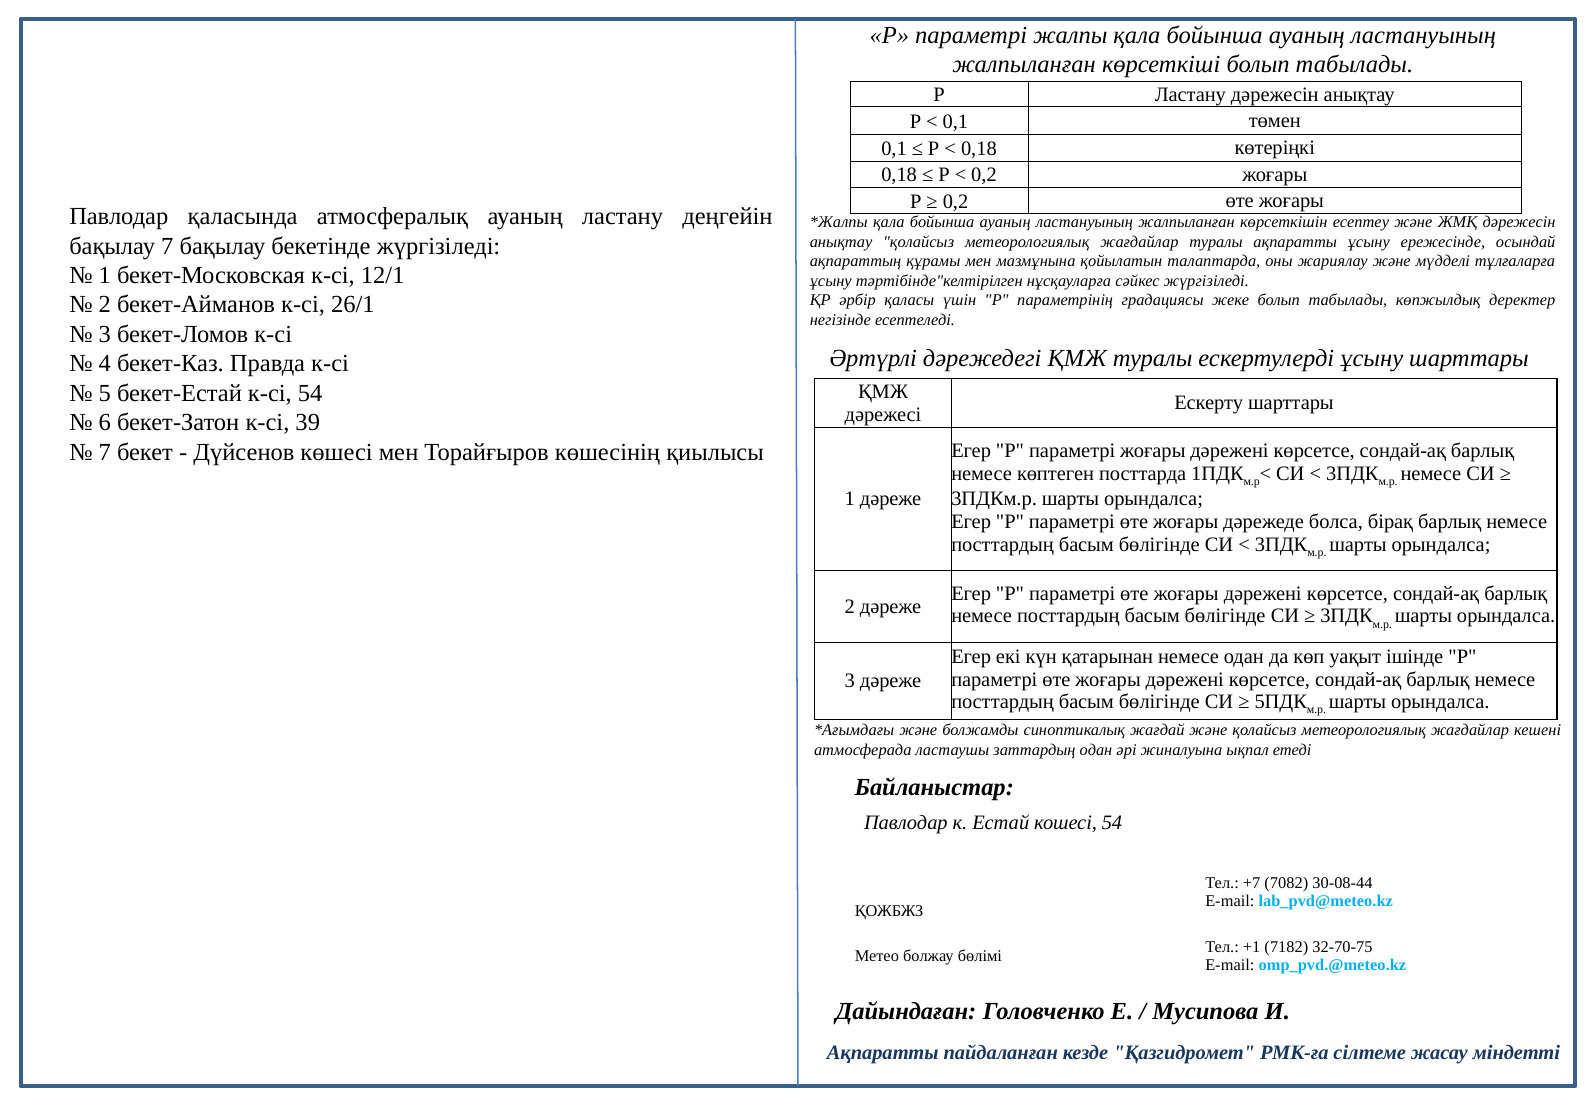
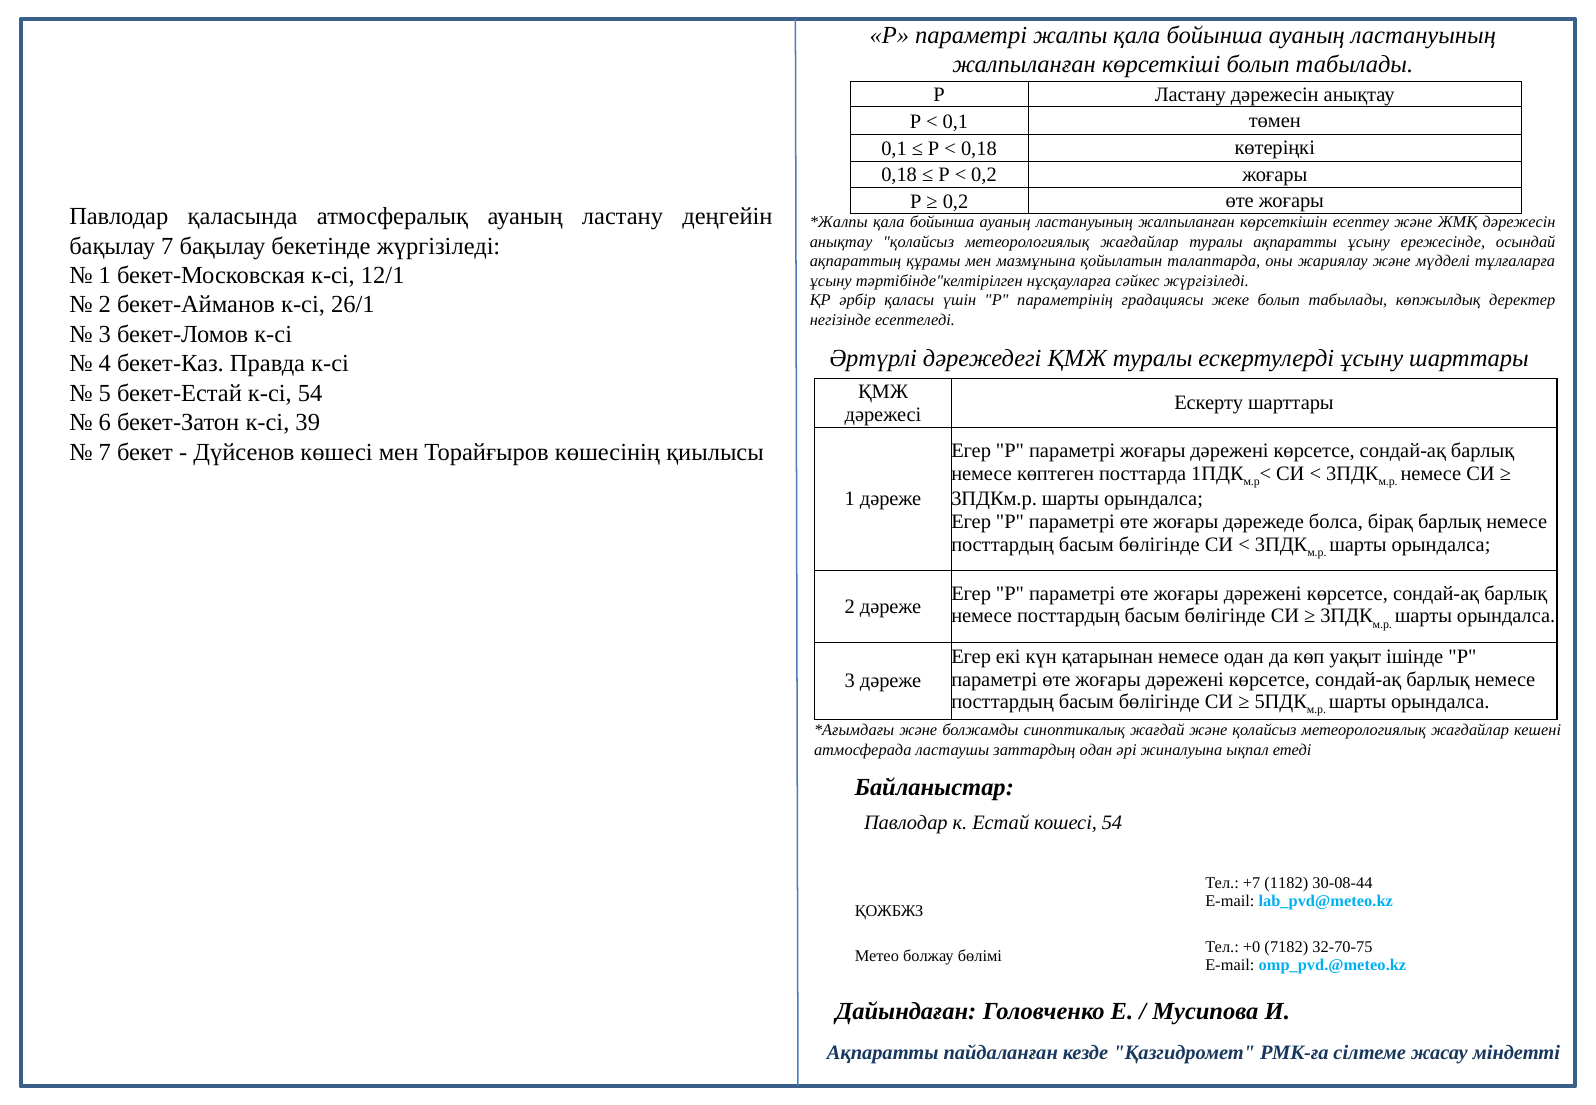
7082: 7082 -> 1182 (1286, 883)
+1: +1 -> +0 (1252, 947)
